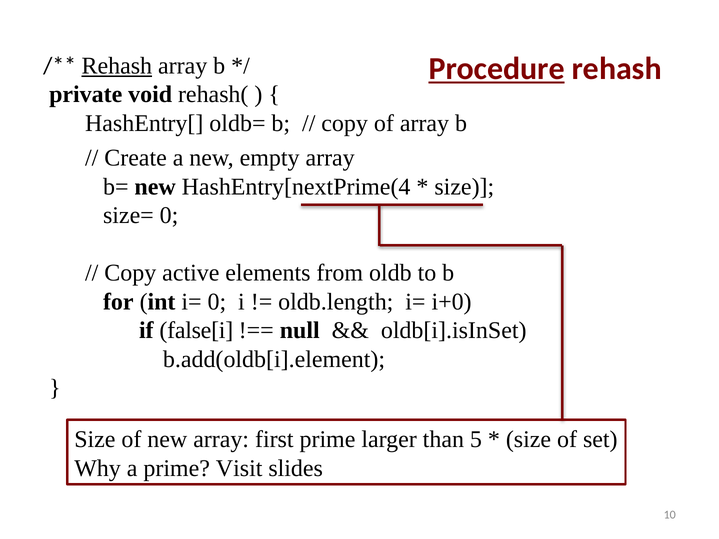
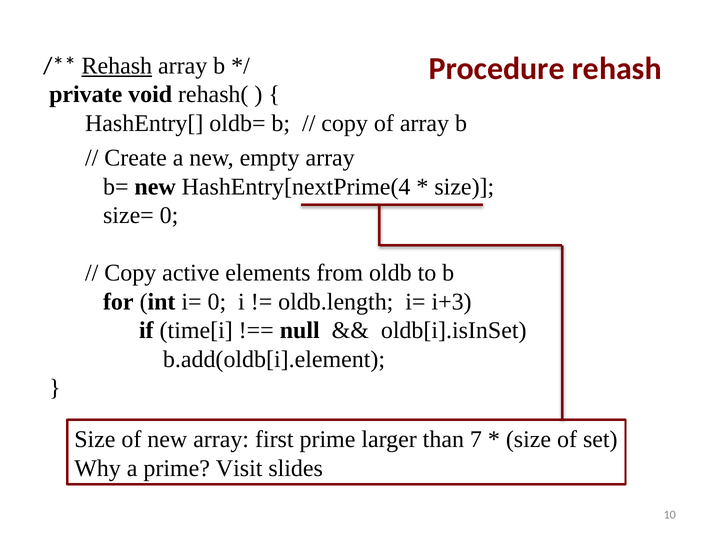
Procedure underline: present -> none (497, 69)
i+0: i+0 -> i+3 (452, 302)
false[i: false[i -> time[i (196, 331)
5: 5 -> 7 (476, 440)
